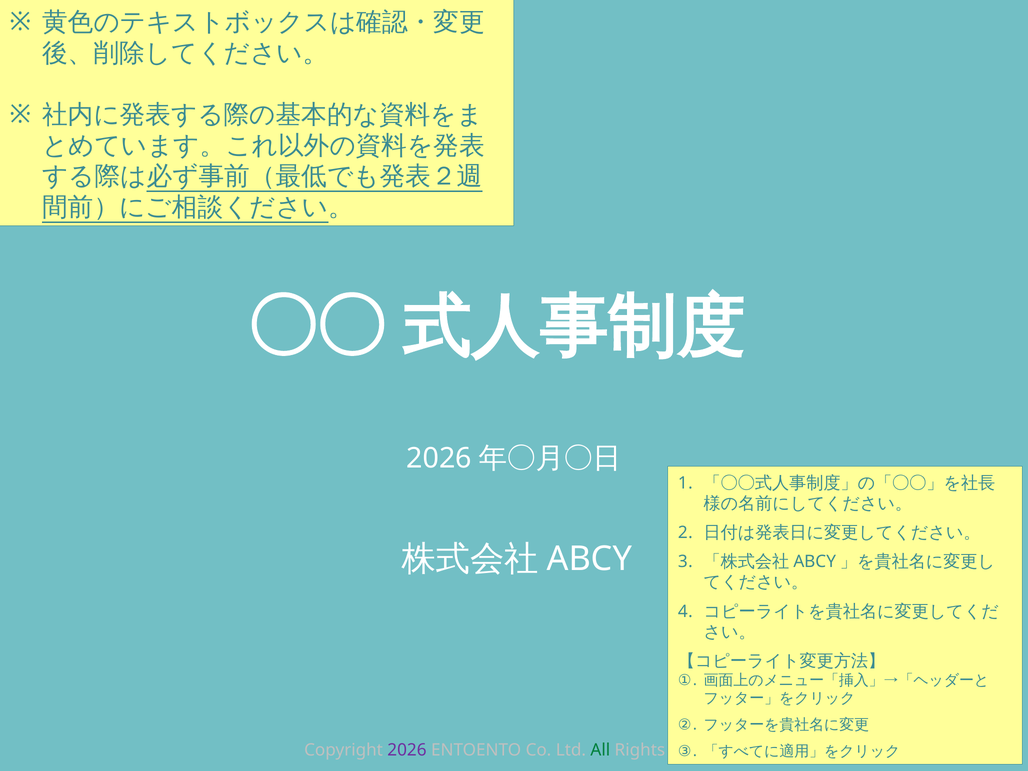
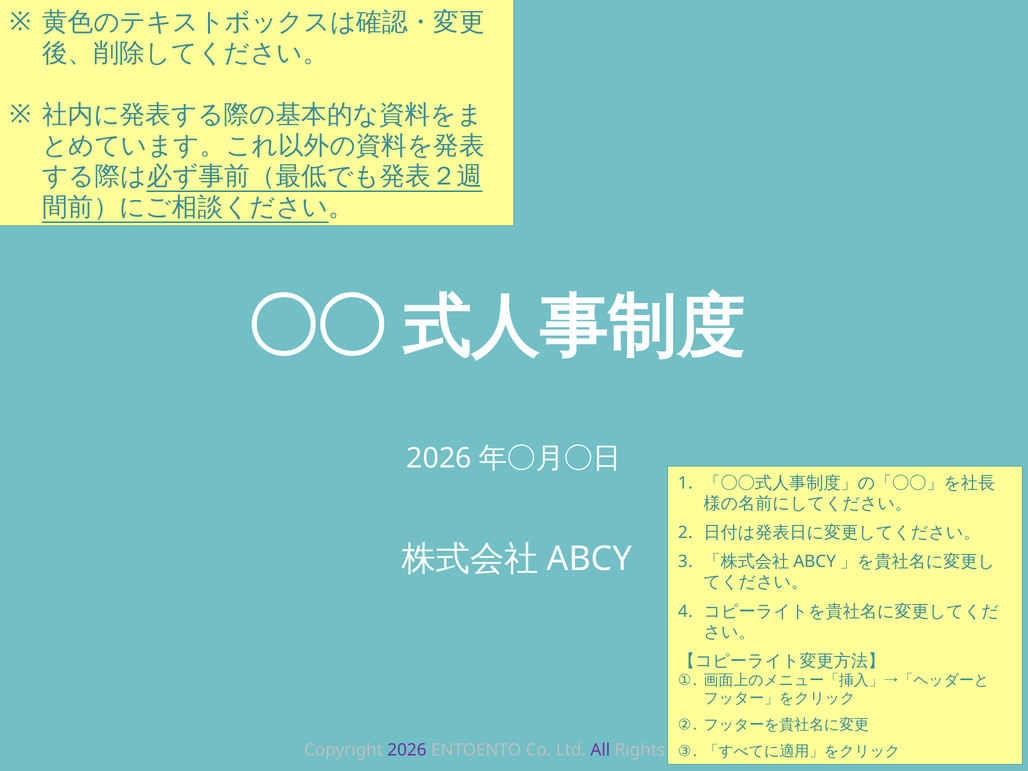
All colour: green -> purple (600, 750)
